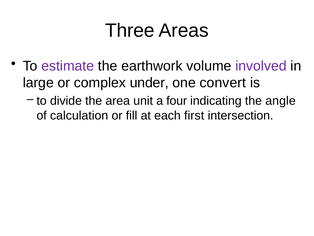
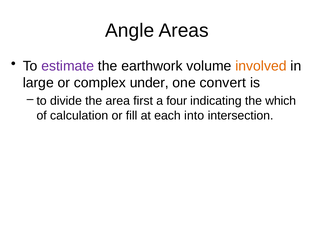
Three: Three -> Angle (130, 30)
involved colour: purple -> orange (261, 66)
unit: unit -> first (143, 101)
angle: angle -> which (281, 101)
first: first -> into (194, 115)
